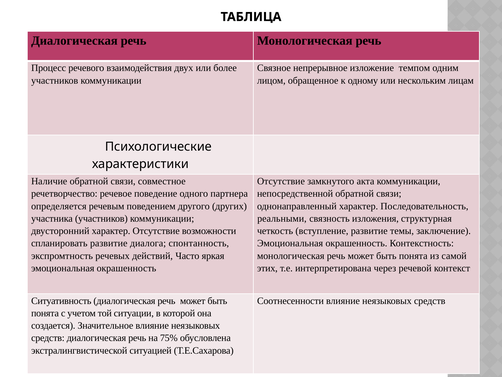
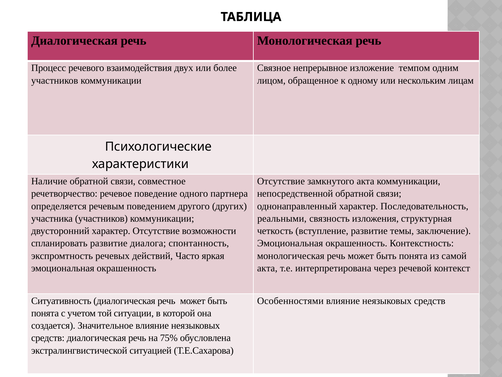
этих: этих -> акта (267, 268)
Соотнесенности: Соотнесенности -> Особенностями (290, 300)
